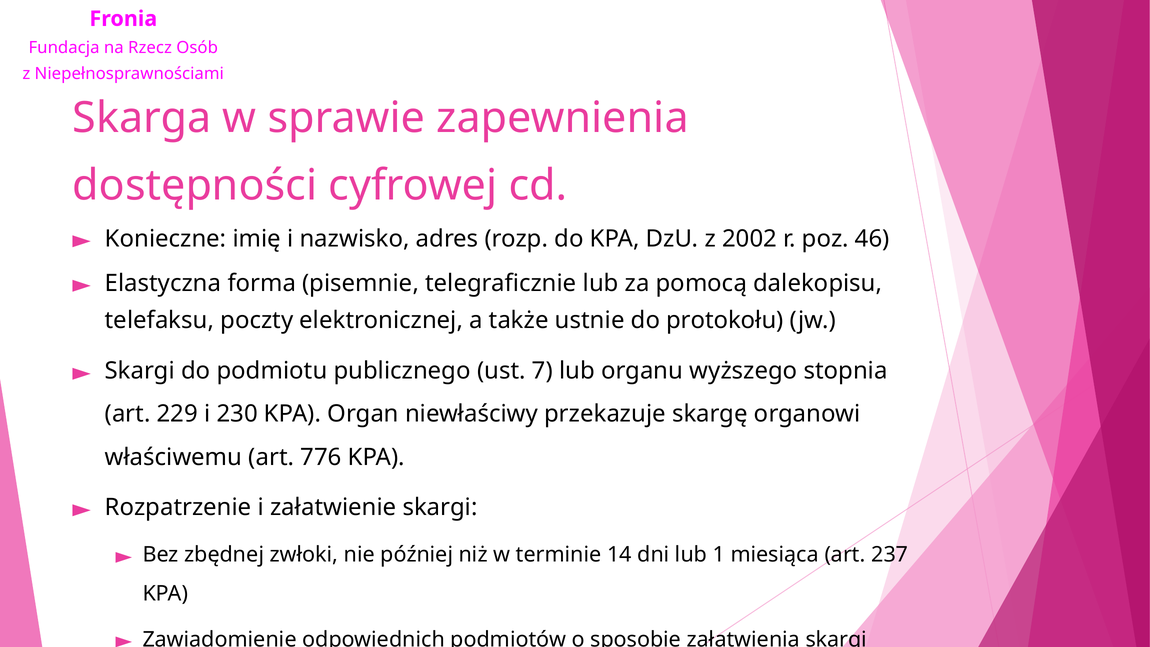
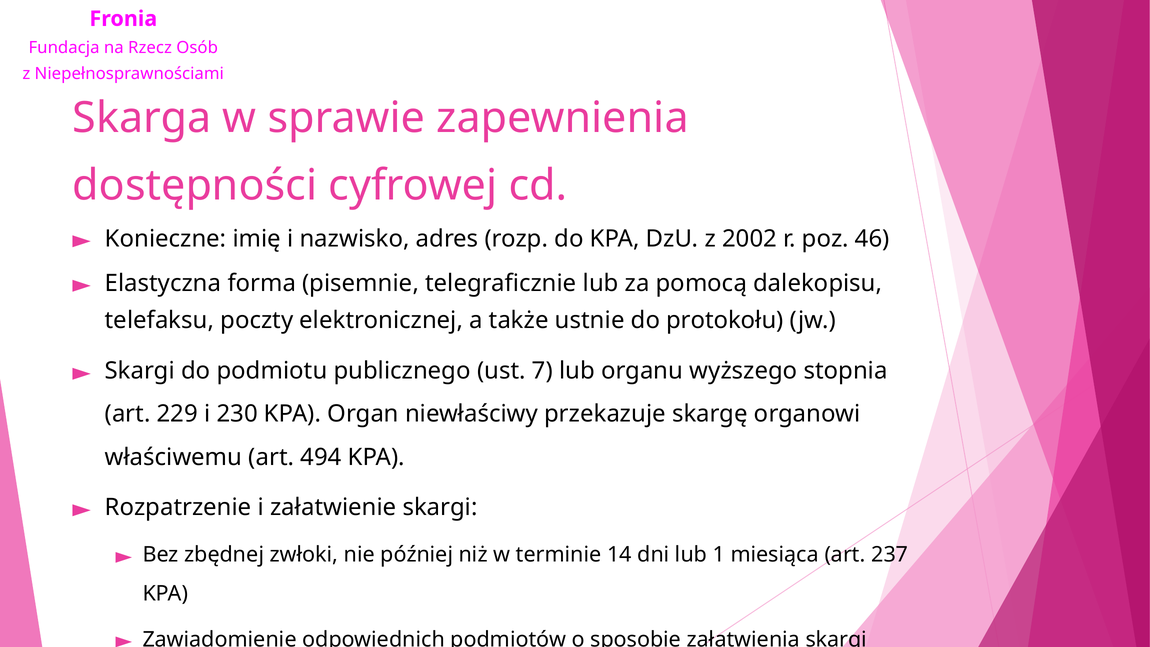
776: 776 -> 494 (321, 457)
